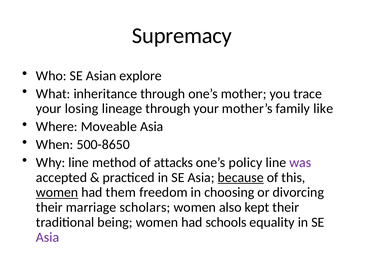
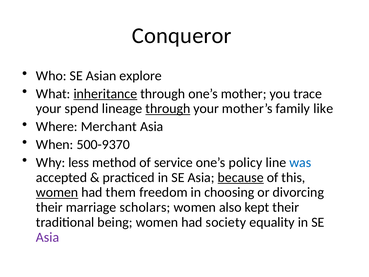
Supremacy: Supremacy -> Conqueror (182, 36)
inheritance underline: none -> present (105, 94)
losing: losing -> spend (82, 109)
through underline: none -> present (168, 109)
Moveable: Moveable -> Merchant (109, 126)
500-8650: 500-8650 -> 500-9370 (103, 144)
Why line: line -> less (79, 162)
attacks: attacks -> service (173, 162)
was colour: purple -> blue (300, 162)
schools: schools -> society (226, 222)
